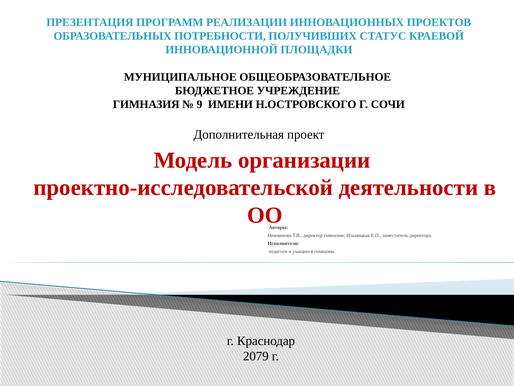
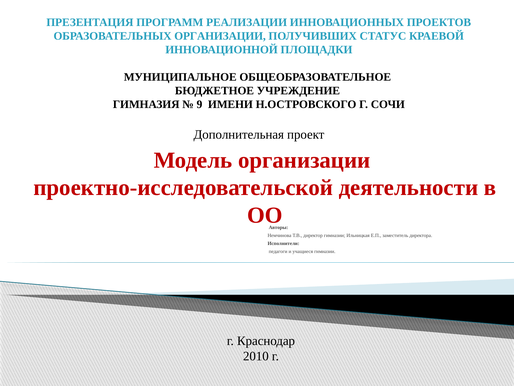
ОБРАЗОВАТЕЛЬНЫХ ПОТРЕБНОСТИ: ПОТРЕБНОСТИ -> ОРГАНИЗАЦИИ (220, 36)
2079: 2079 -> 2010 (256, 356)
